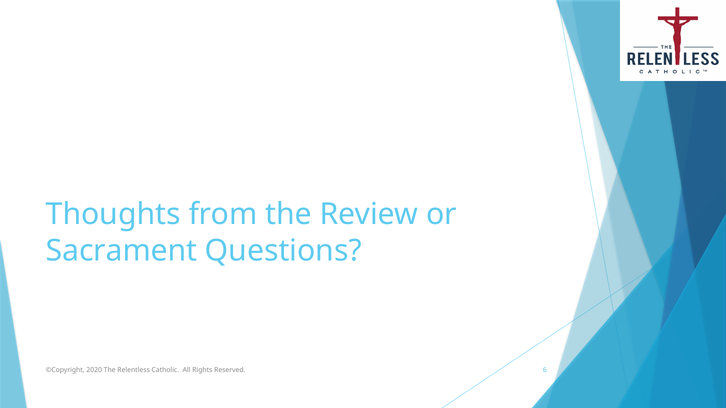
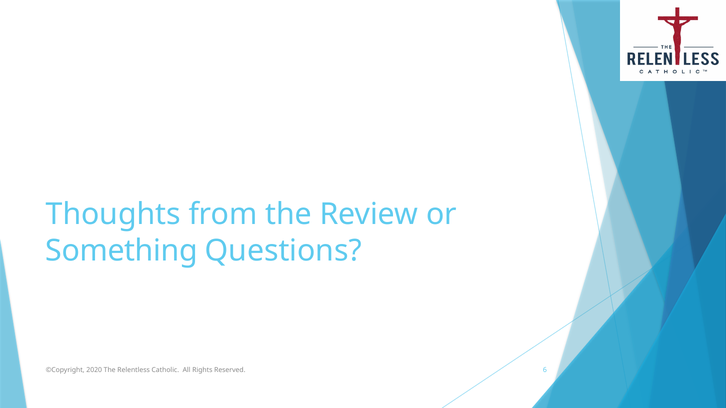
Sacrament: Sacrament -> Something (121, 251)
